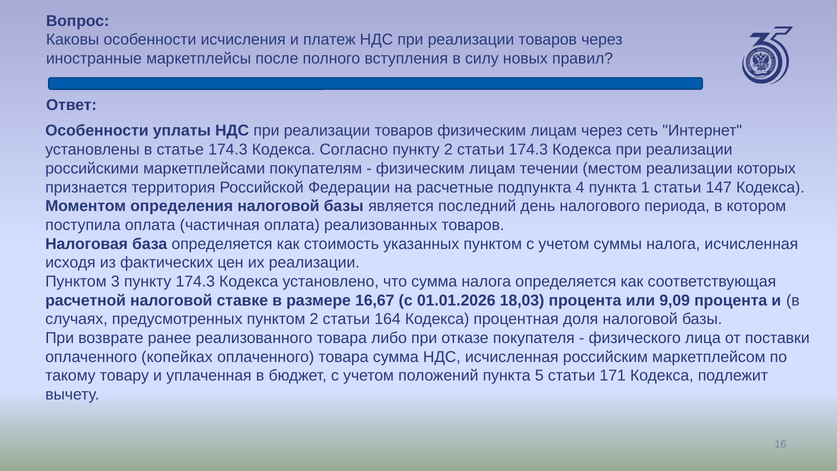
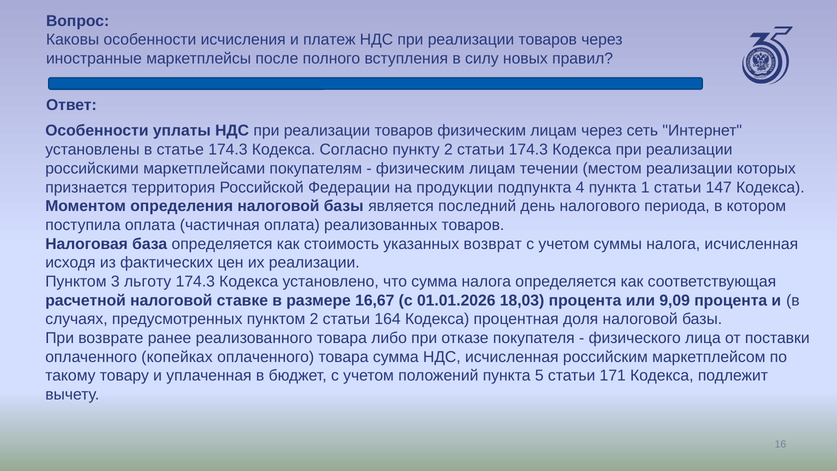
расчетные: расчетные -> продукции (455, 187)
указанных пунктом: пунктом -> возврат (493, 244)
3 пункту: пункту -> льготу (148, 281)
